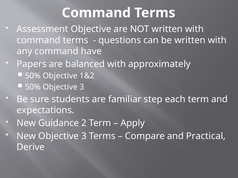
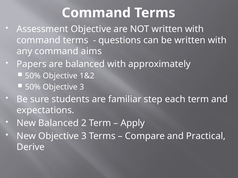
have: have -> aims (91, 51)
New Guidance: Guidance -> Balanced (59, 123)
